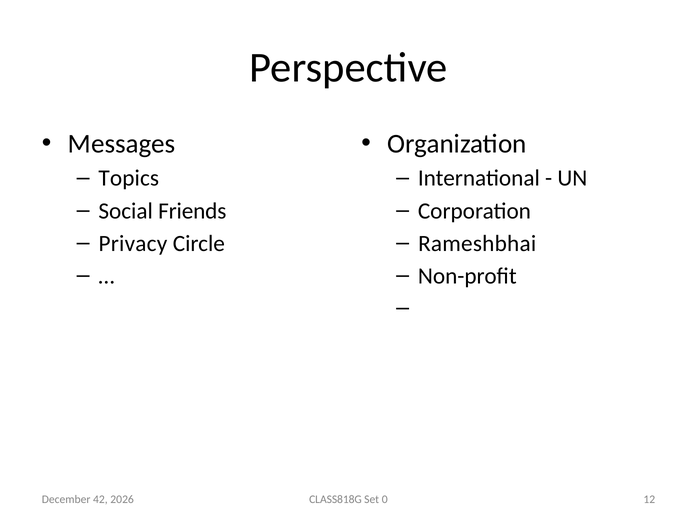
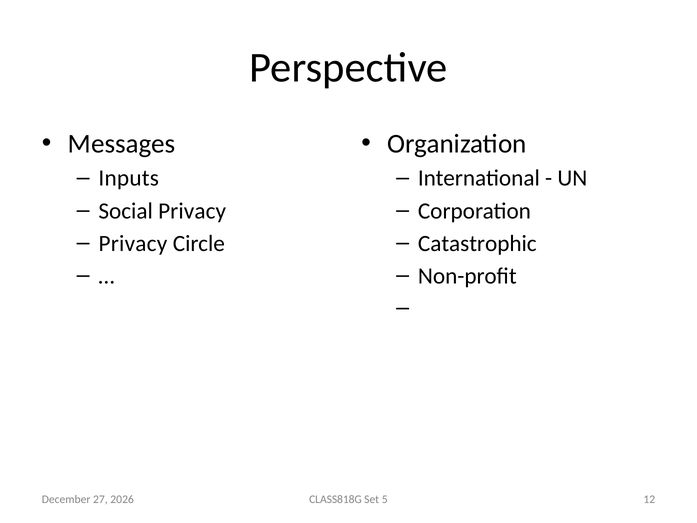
Topics: Topics -> Inputs (129, 178)
Social Friends: Friends -> Privacy (192, 211)
Rameshbhai: Rameshbhai -> Catastrophic (477, 243)
42: 42 -> 27 (100, 499)
0: 0 -> 5 (385, 499)
